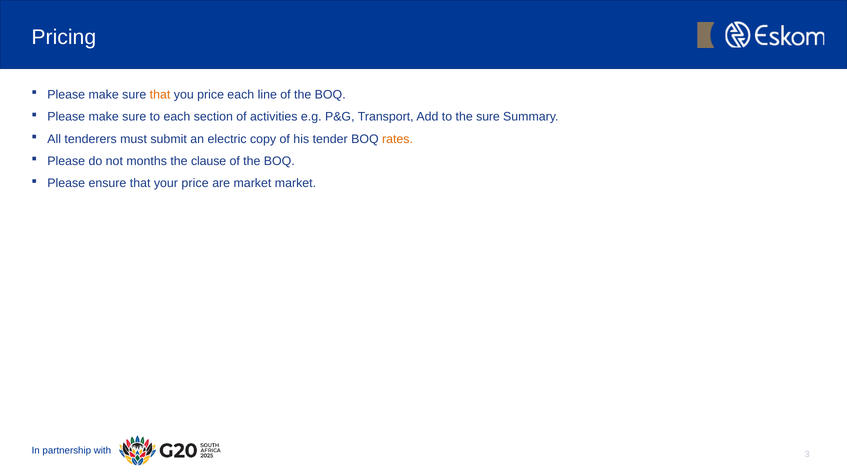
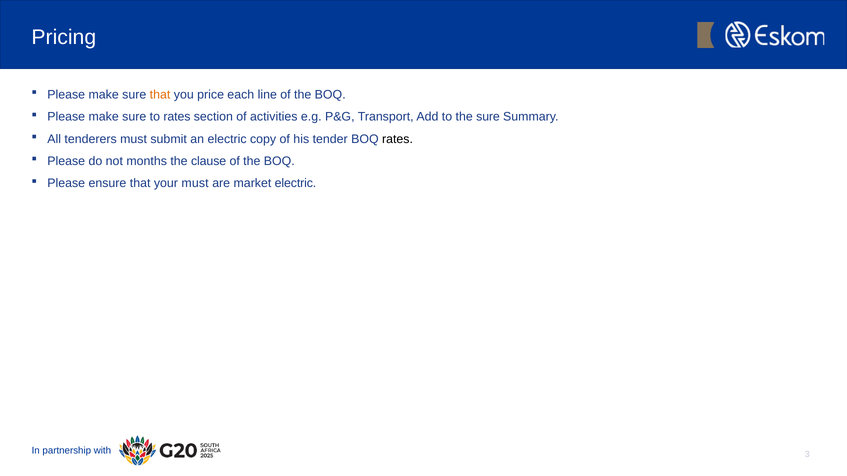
to each: each -> rates (177, 117)
rates colour: orange -> black (397, 139)
your price: price -> must (195, 184)
market market: market -> electric (296, 184)
